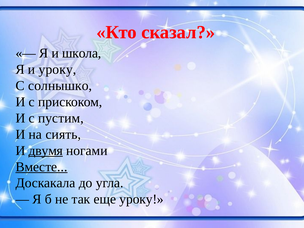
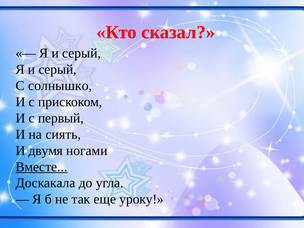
школа: школа -> серый (82, 53)
уроку: уроку -> серый (58, 70)
пустим: пустим -> первый (61, 118)
двумя underline: present -> none (46, 151)
